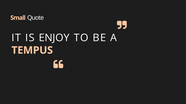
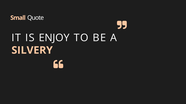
TEMPUS: TEMPUS -> SILVERY (32, 51)
